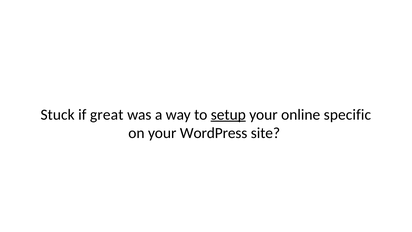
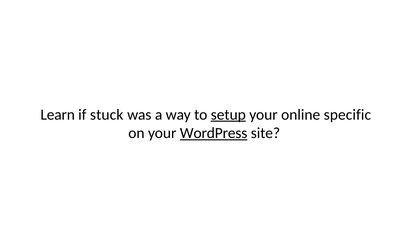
Stuck: Stuck -> Learn (58, 115)
great: great -> stuck (107, 115)
WordPress underline: none -> present (214, 133)
